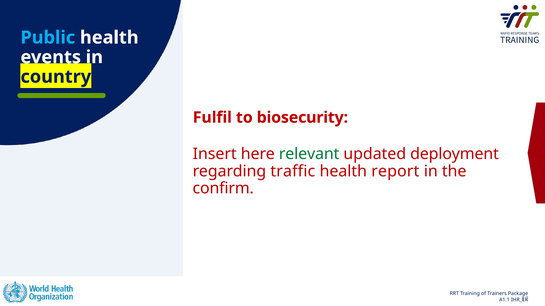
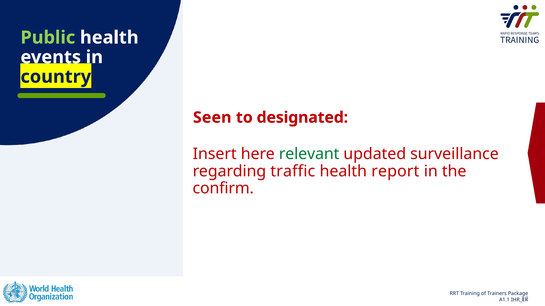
Public colour: light blue -> light green (48, 38)
Fulfil: Fulfil -> Seen (212, 118)
biosecurity: biosecurity -> designated (302, 118)
deployment: deployment -> surveillance (454, 154)
